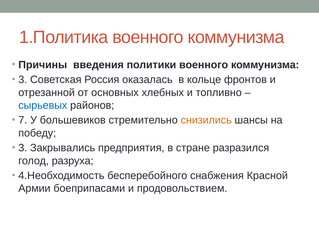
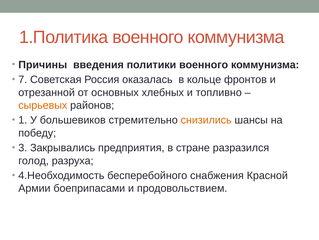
3: 3 -> 7 (23, 79)
сырьевых colour: blue -> orange (43, 105)
7: 7 -> 1 (23, 120)
